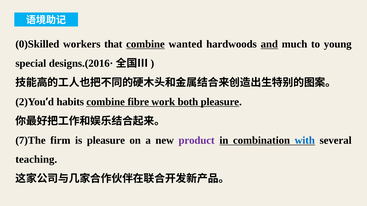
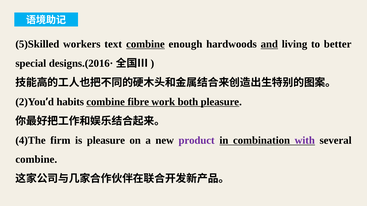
0)Skilled: 0)Skilled -> 5)Skilled (37, 44)
that: that -> text (113, 44)
wanted: wanted -> enough (185, 44)
much: much -> living (295, 44)
young: young -> better (338, 44)
7)The: 7)The -> 4)The (31, 141)
with colour: blue -> purple (305, 141)
teaching: teaching -> combine (36, 160)
